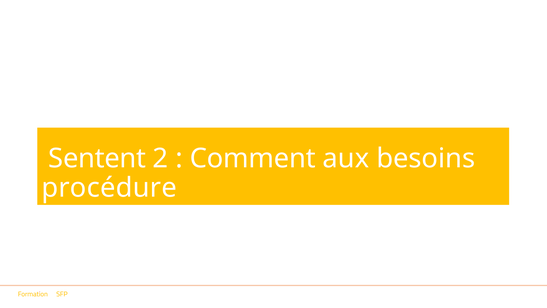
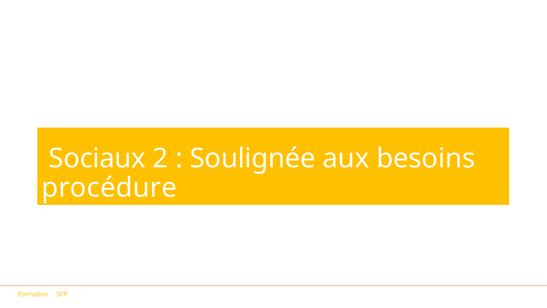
Sentent: Sentent -> Sociaux (97, 158)
Comment: Comment -> Soulignée (253, 158)
